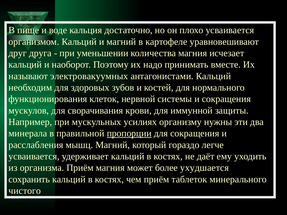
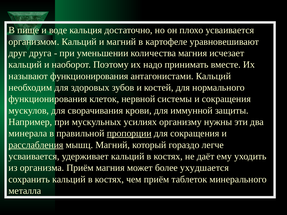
называют электровакуумных: электровакуумных -> функционирования (89, 76)
расслабления underline: none -> present (36, 145)
чистого: чистого -> металла (25, 191)
